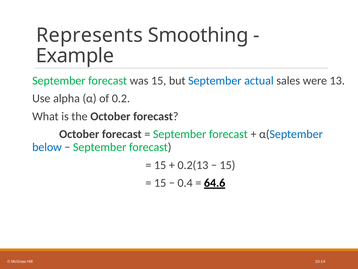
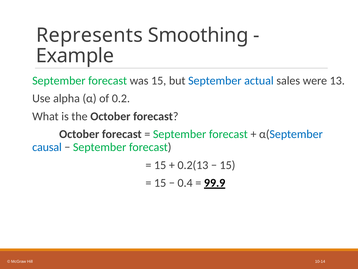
below: below -> causal (47, 147)
64.6: 64.6 -> 99.9 (215, 183)
